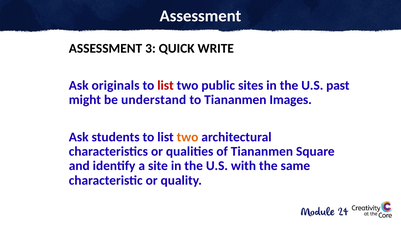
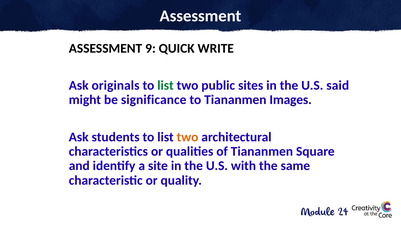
3: 3 -> 9 (150, 48)
list colour: red -> green (166, 86)
past: past -> said (338, 86)
understand: understand -> significance (154, 100)
